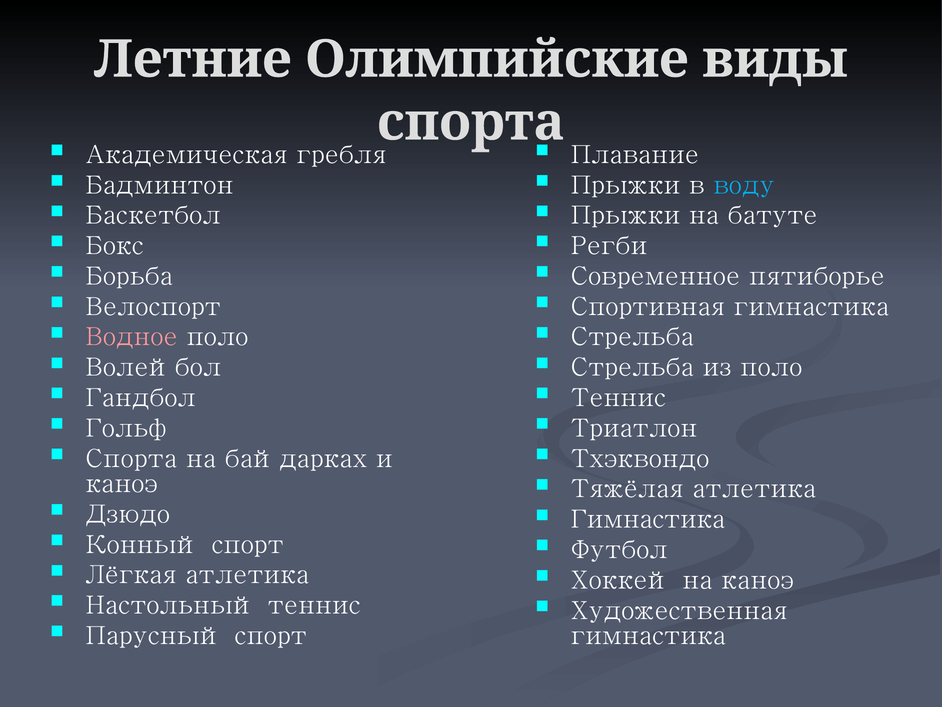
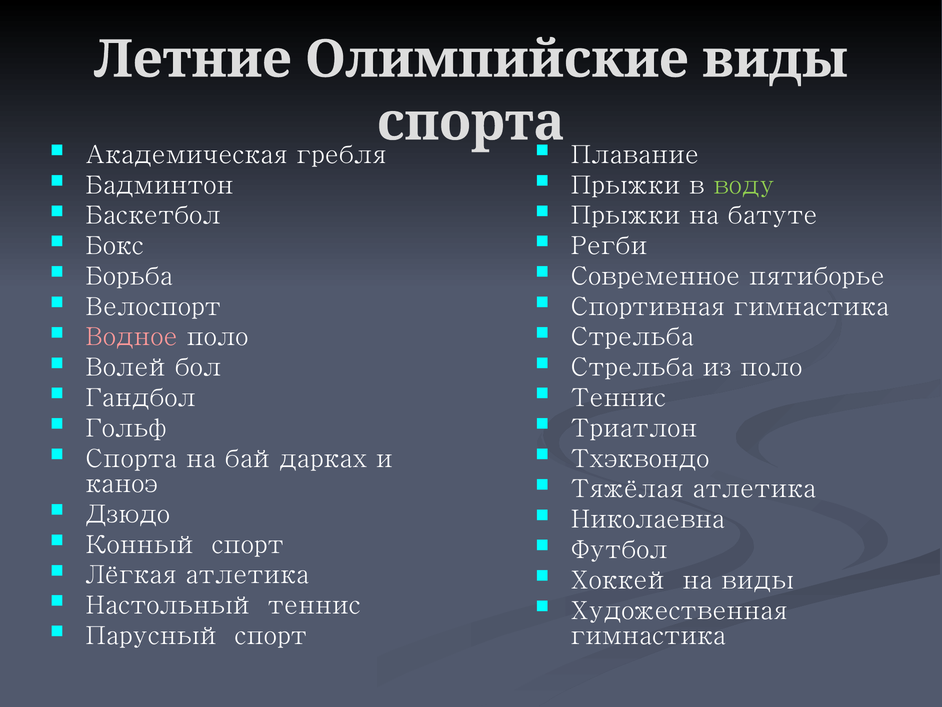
воду colour: light blue -> light green (744, 185)
Гимнастика: Гимнастика -> Николаевна (648, 519)
на каноэ: каноэ -> виды (758, 580)
